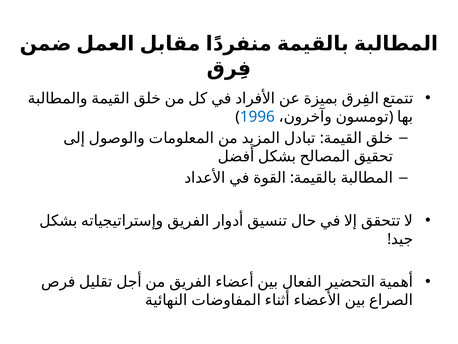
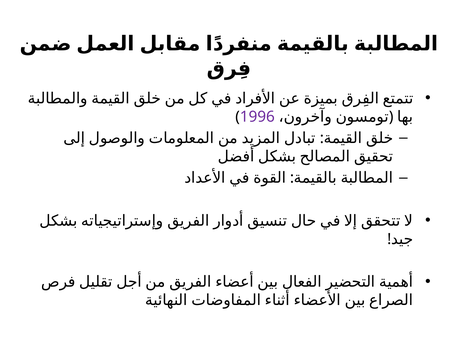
1996 colour: blue -> purple (257, 117)
